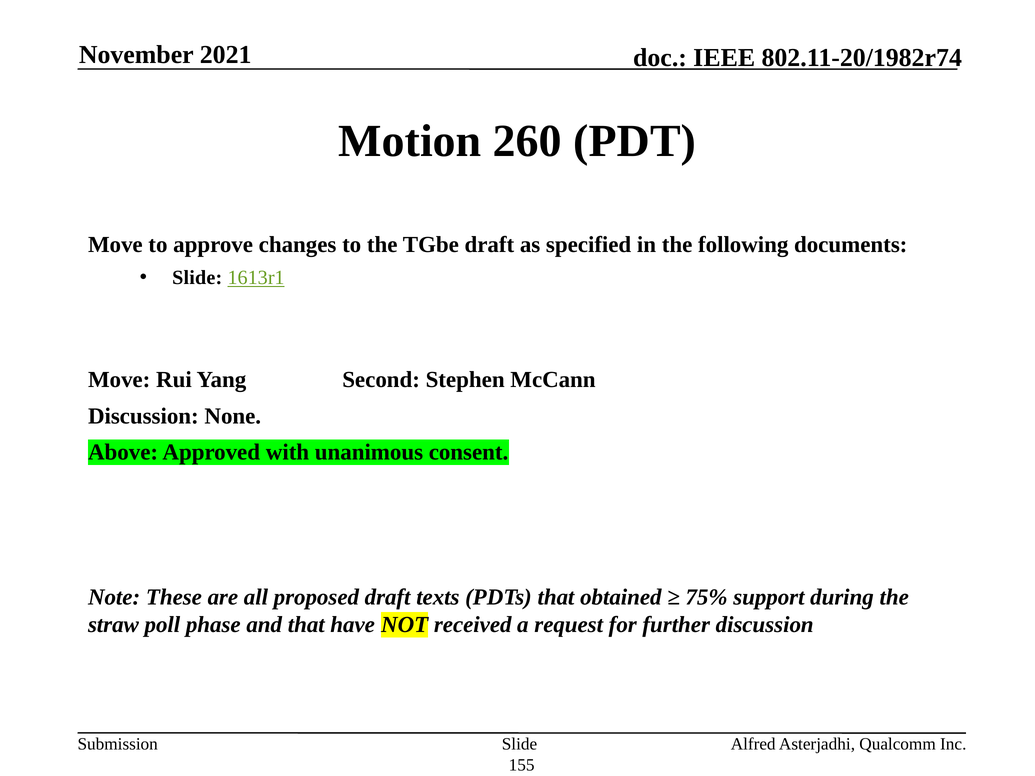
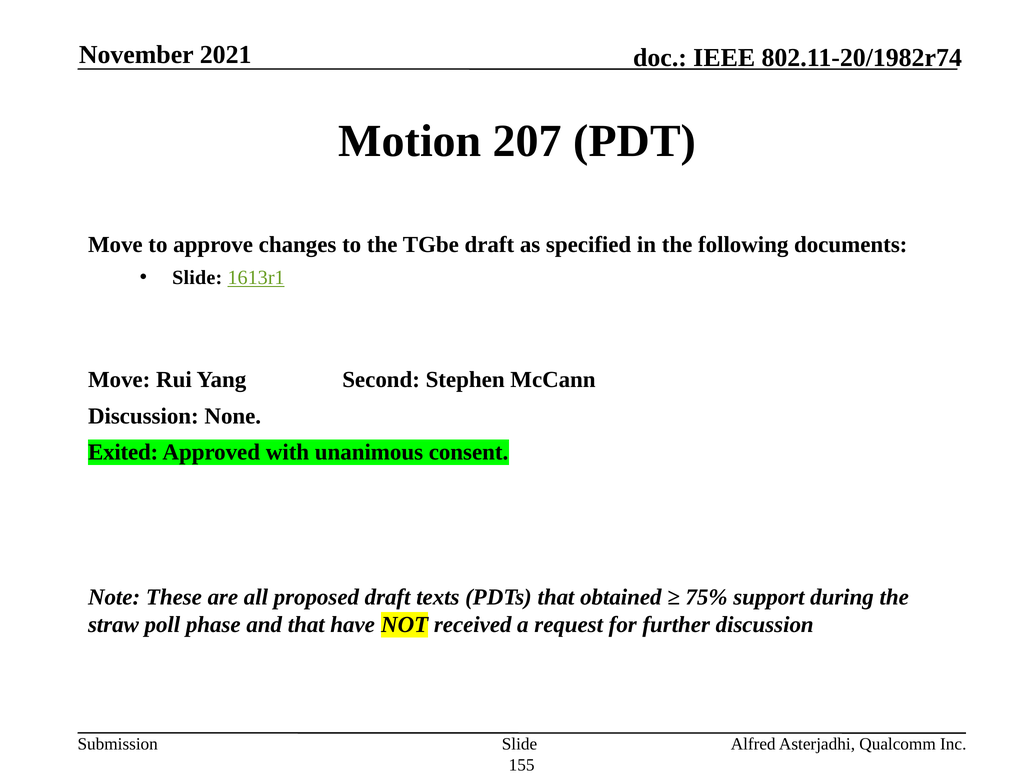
260: 260 -> 207 (527, 141)
Above: Above -> Exited (123, 452)
